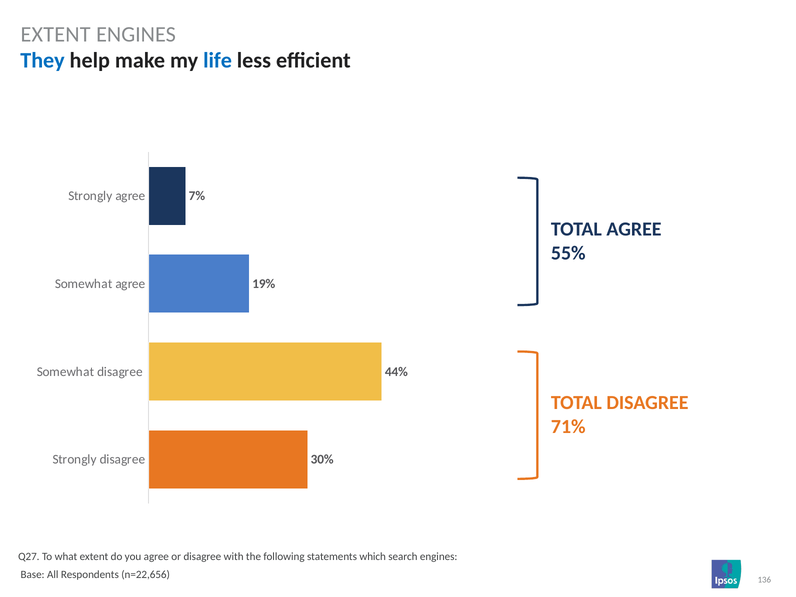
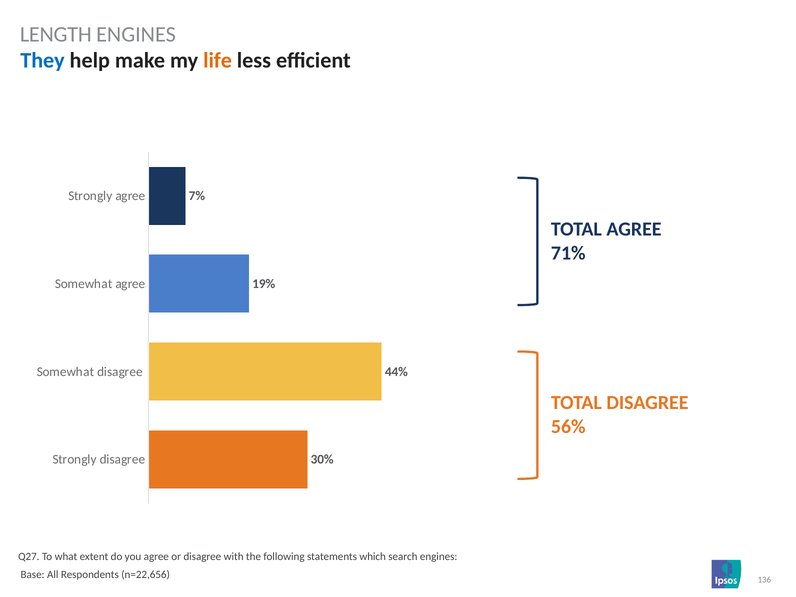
EXTENT: EXTENT -> LENGTH (56, 35)
life colour: blue -> orange (218, 61)
55%: 55% -> 71% (568, 253)
71%: 71% -> 56% (568, 427)
